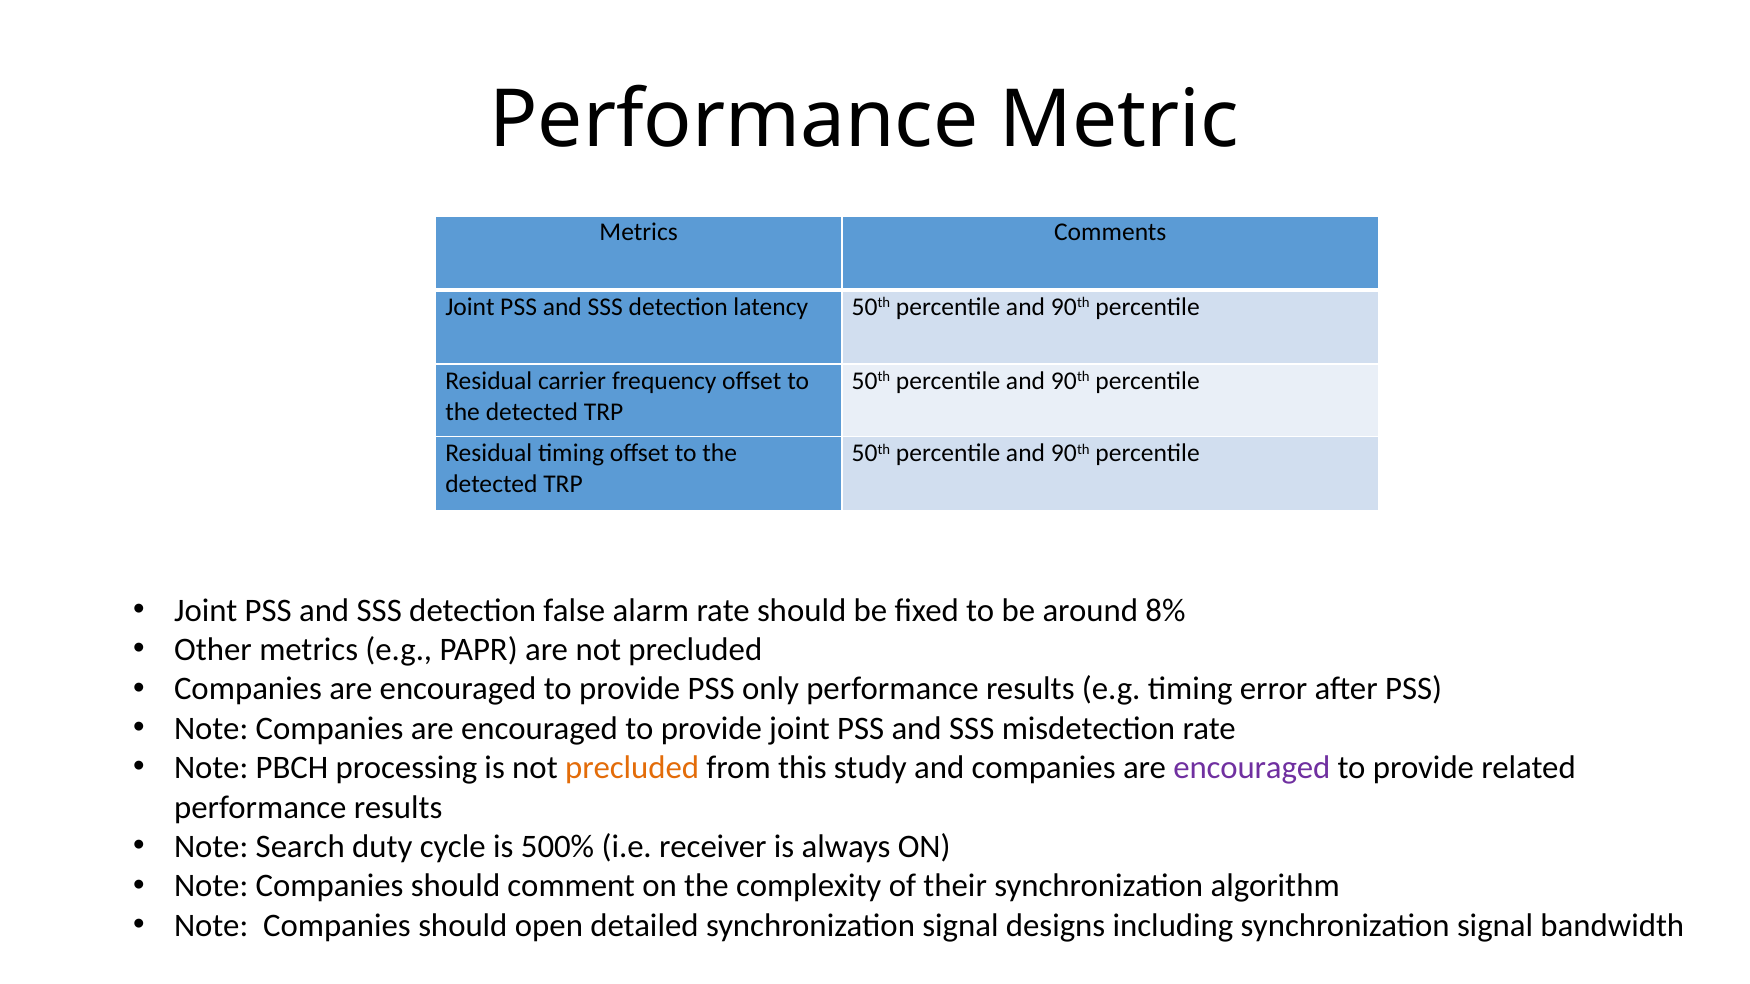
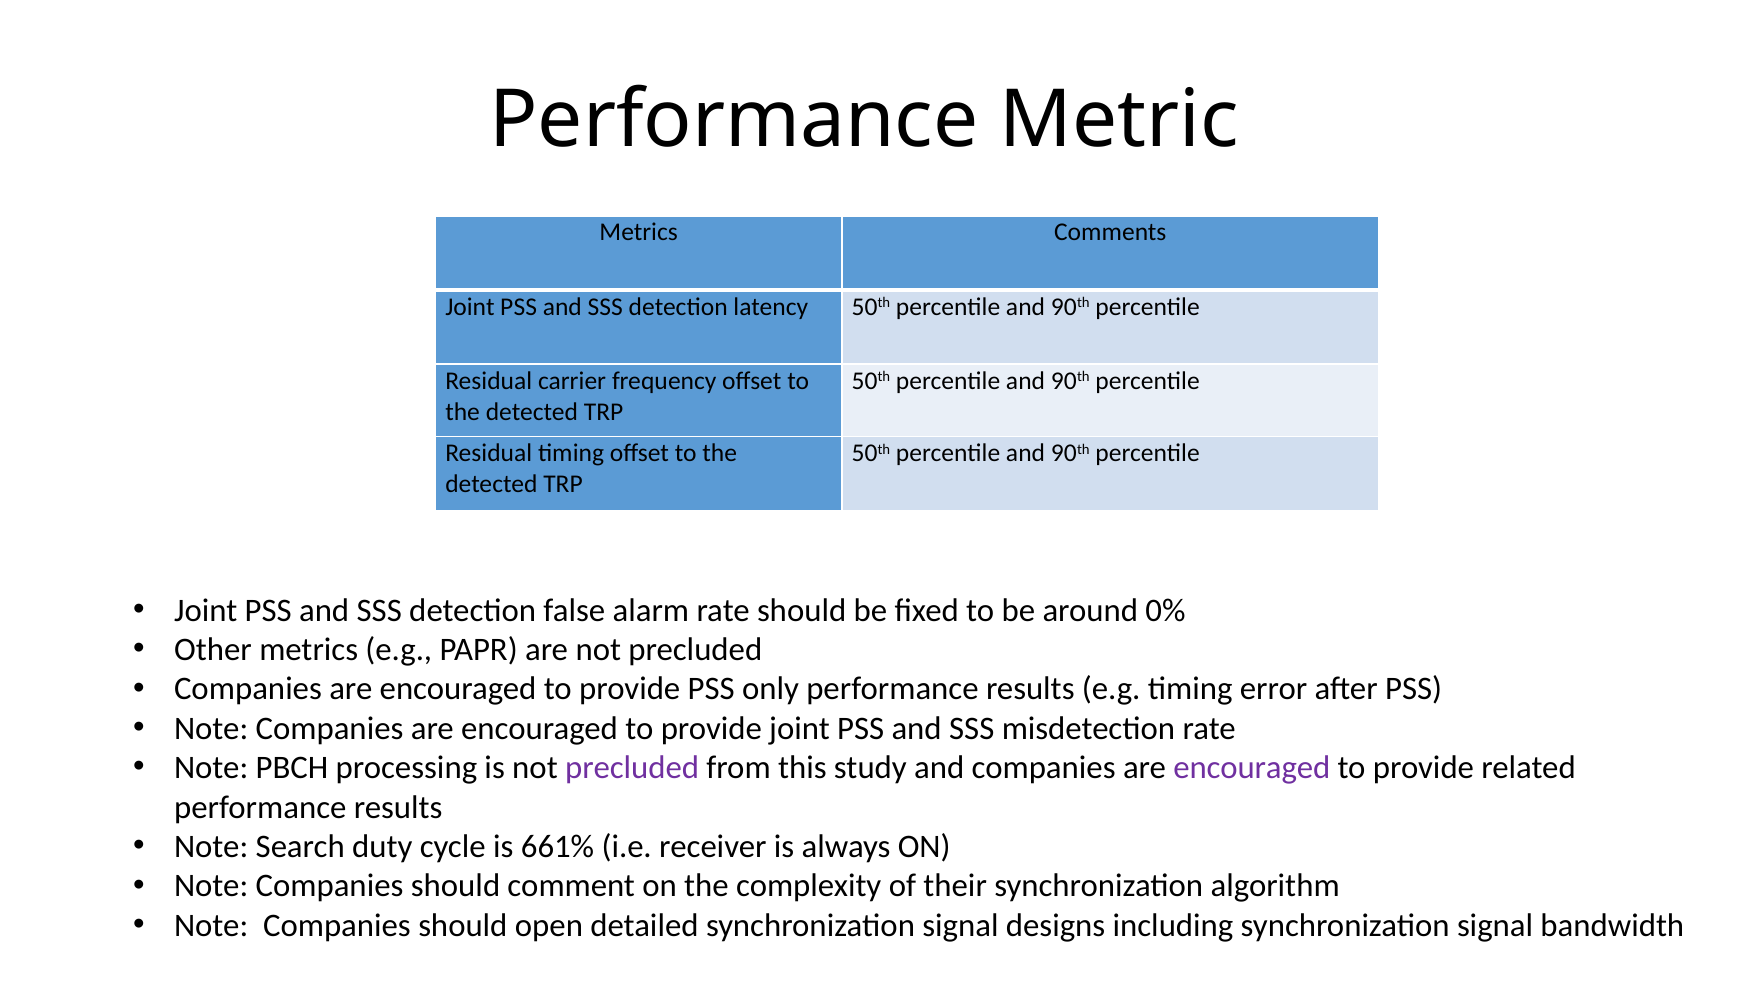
8%: 8% -> 0% (1165, 611)
precluded colour: orange -> purple (632, 768)
500%: 500% -> 661% (558, 847)
